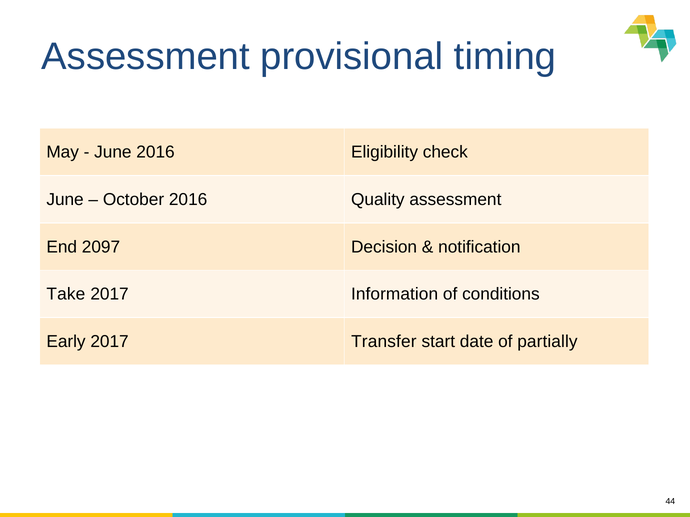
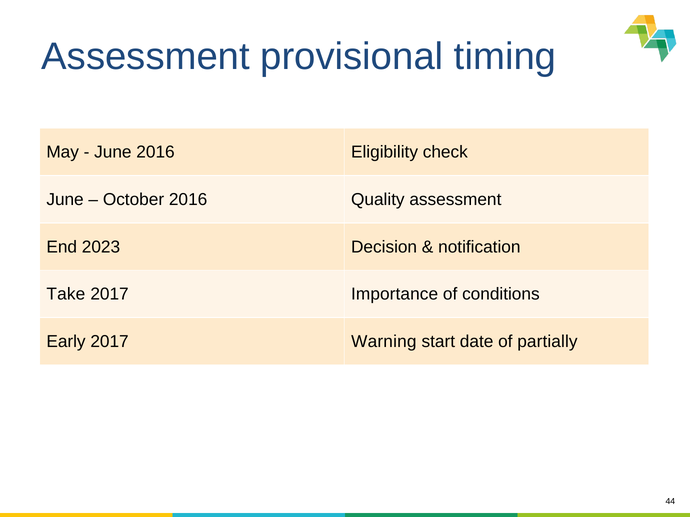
2097: 2097 -> 2023 (101, 247)
Information: Information -> Importance (395, 295)
Transfer: Transfer -> Warning (384, 342)
